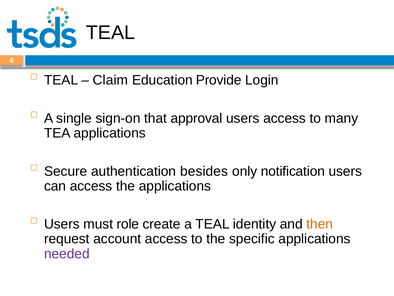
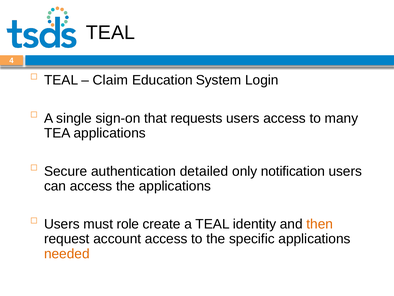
Provide: Provide -> System (219, 80)
approval: approval -> requests (197, 118)
besides: besides -> detailed (204, 171)
needed colour: purple -> orange (67, 253)
